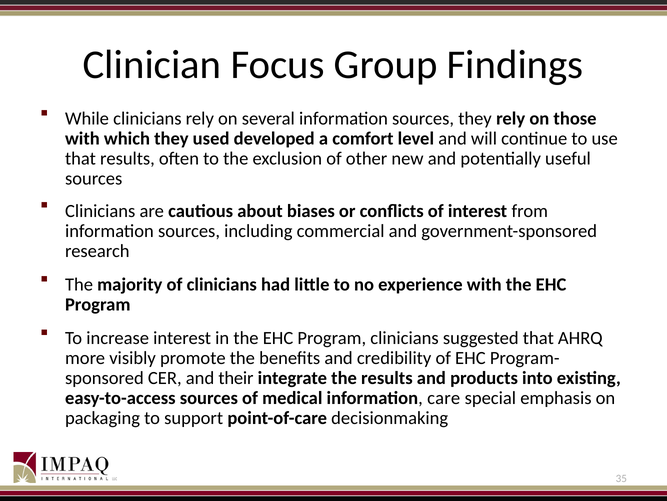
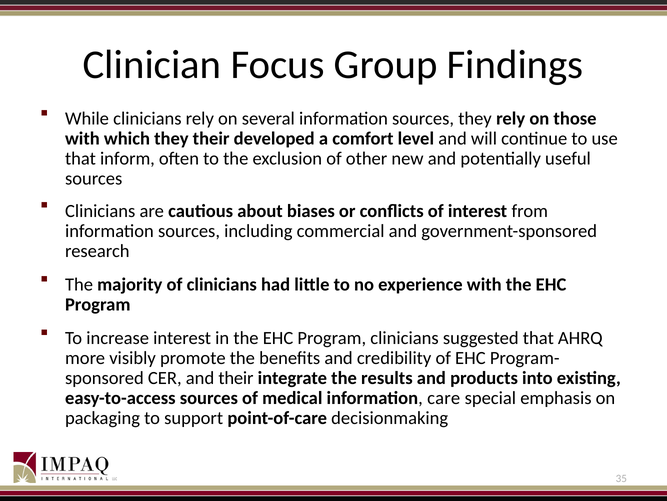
they used: used -> their (211, 138)
that results: results -> inform (127, 158)
